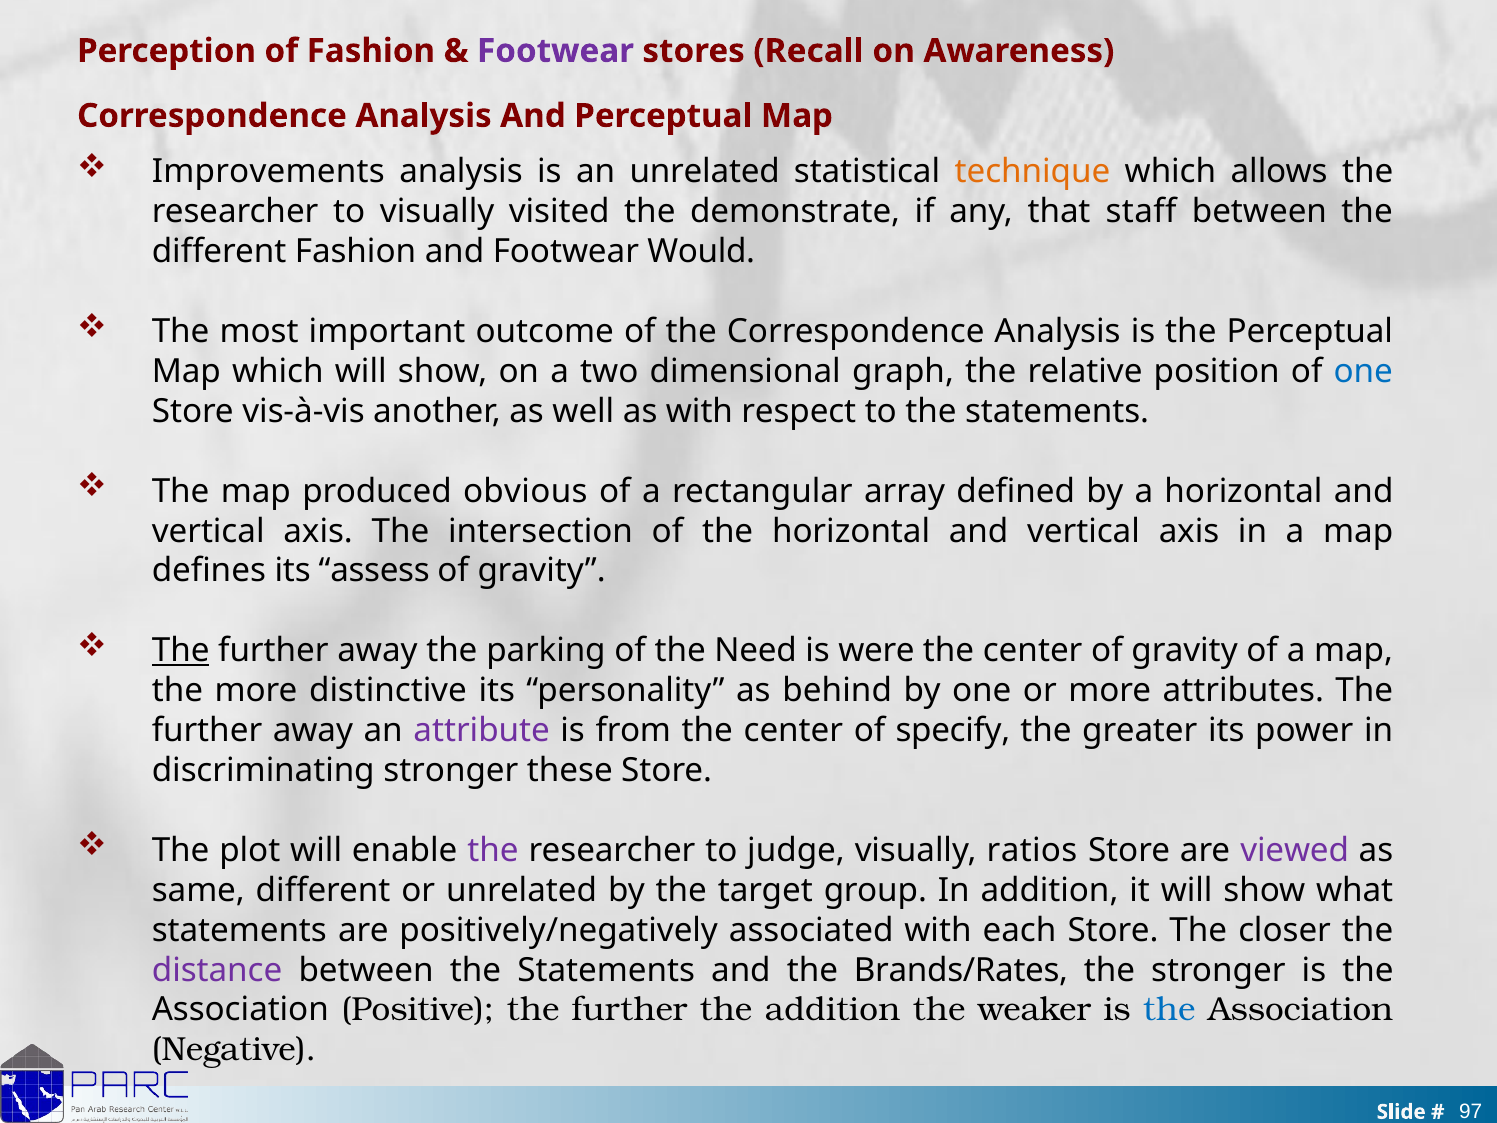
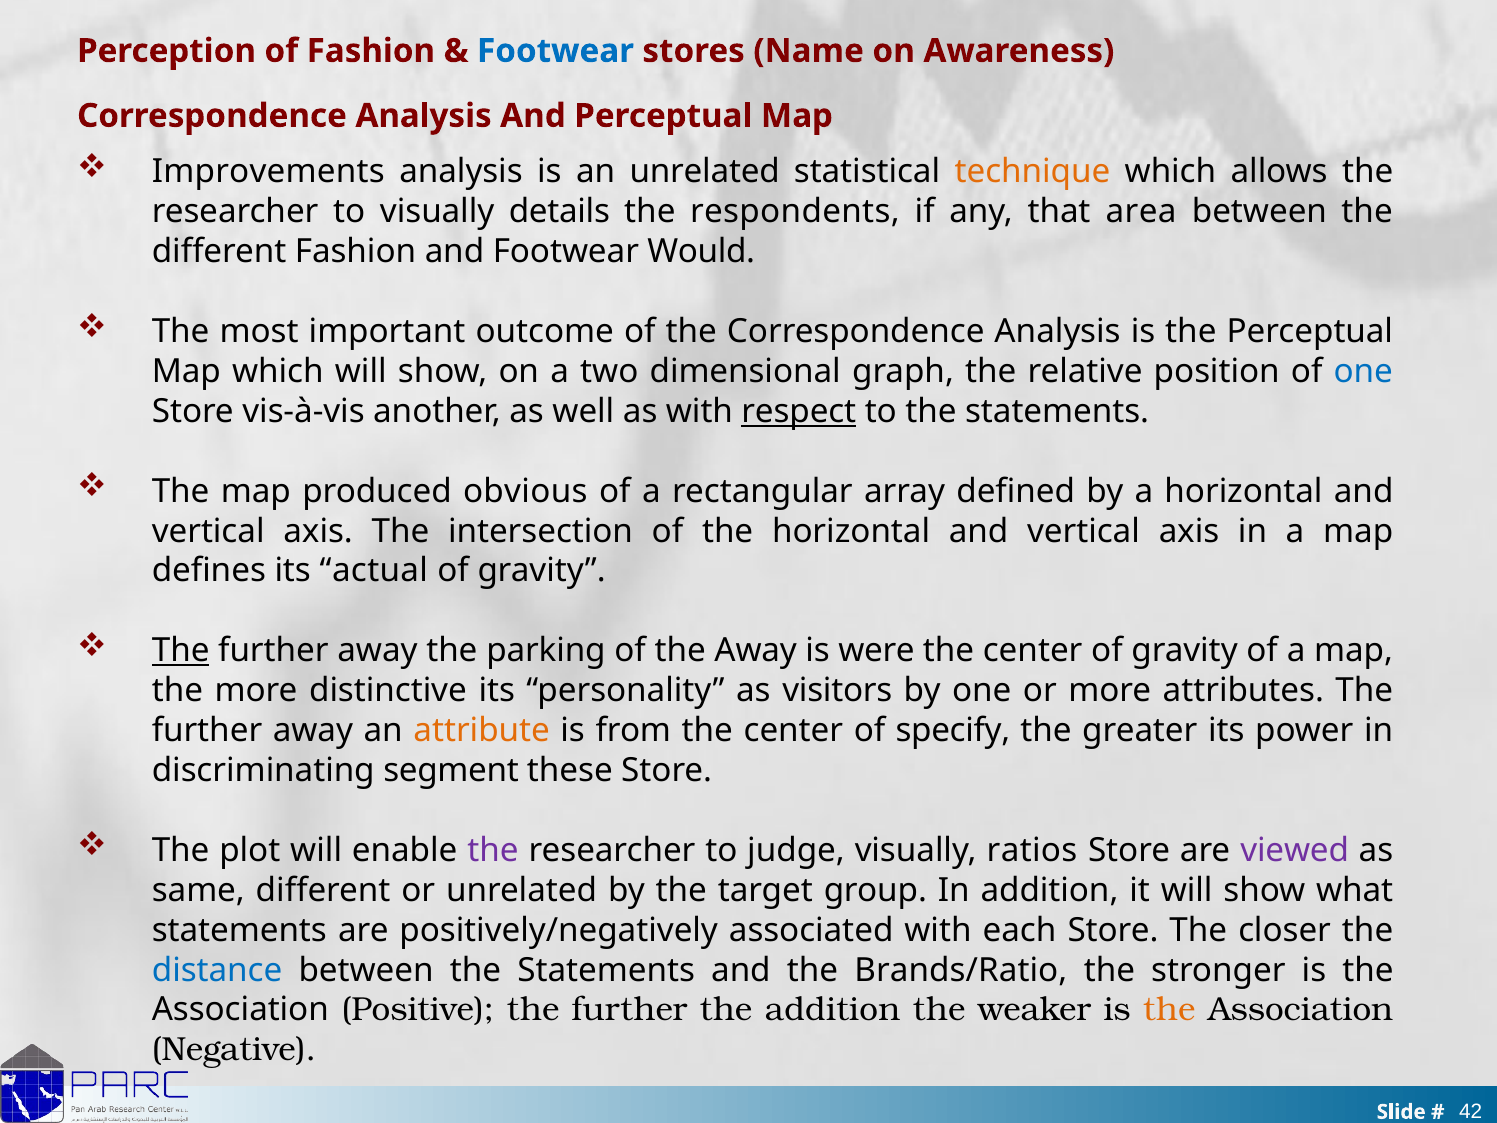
Footwear colour: purple -> blue (555, 51)
Recall: Recall -> Name (809, 51)
visited: visited -> details (559, 212)
demonstrate: demonstrate -> respondents (795, 212)
staff: staff -> area (1141, 212)
respect underline: none -> present (799, 411)
assess: assess -> actual (374, 571)
the Need: Need -> Away (756, 651)
behind: behind -> visitors (837, 691)
attribute colour: purple -> orange (482, 730)
discriminating stronger: stronger -> segment (451, 770)
distance colour: purple -> blue (217, 970)
Brands/Rates: Brands/Rates -> Brands/Ratio (961, 970)
the colour: blue -> orange (1169, 1010)
97: 97 -> 42 (1471, 1112)
